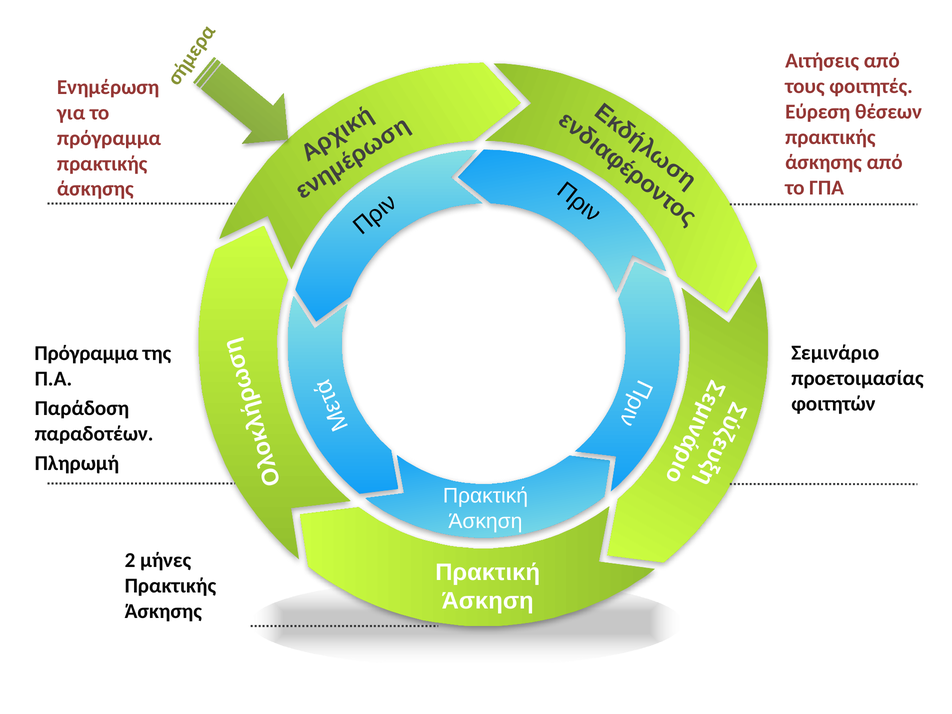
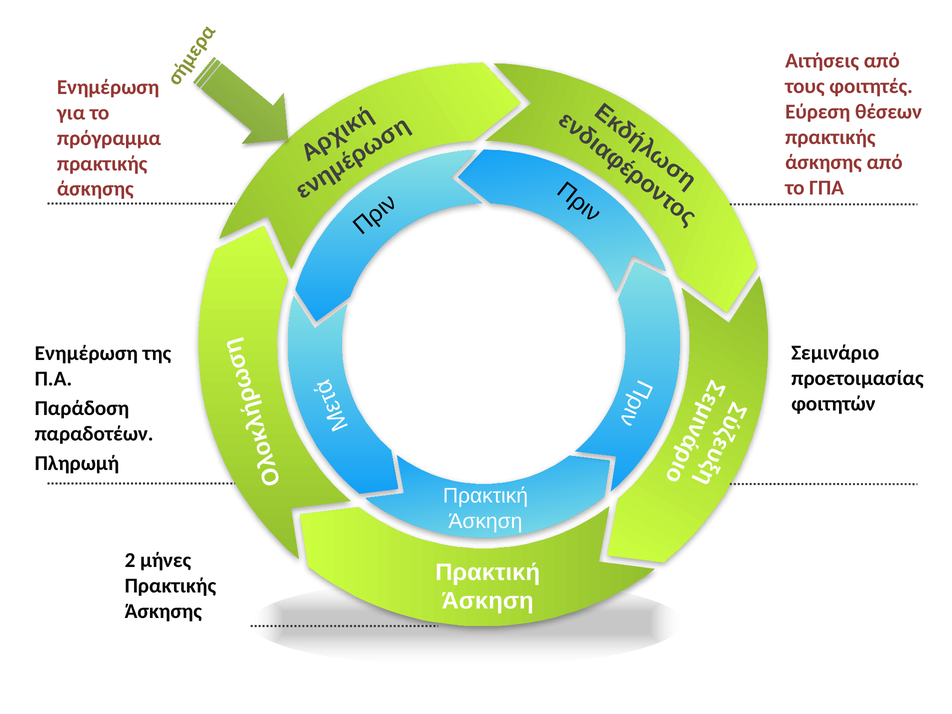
Πρόγραμμα: Πρόγραμμα -> Ενημέρωση (86, 353)
